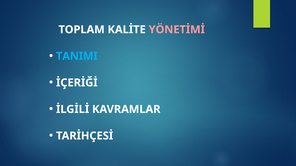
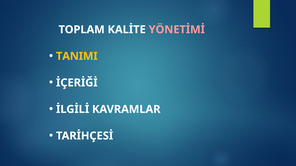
TANIMI colour: light blue -> yellow (77, 56)
